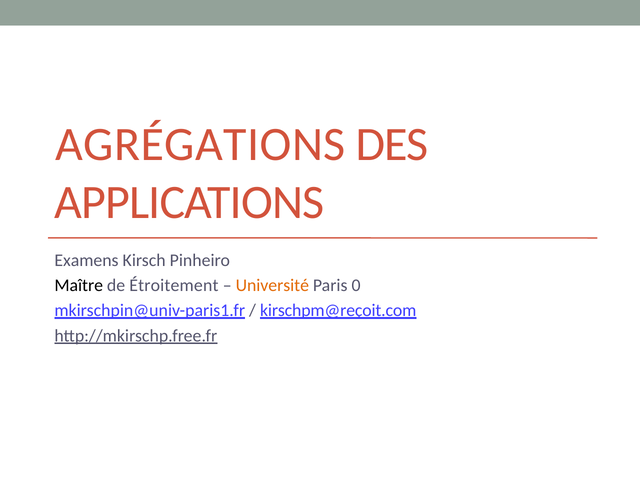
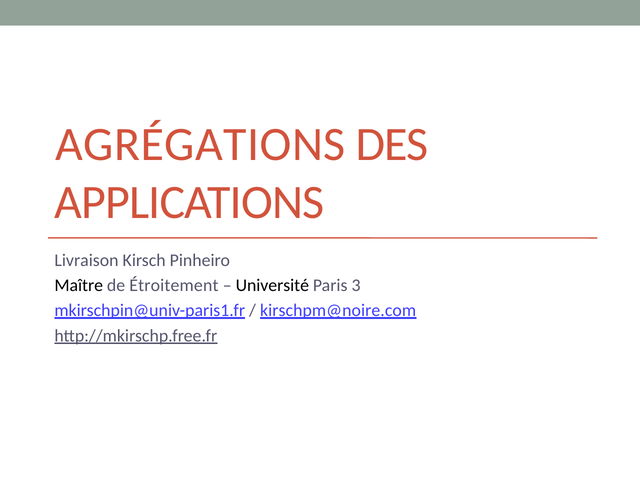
Examens: Examens -> Livraison (86, 260)
Université colour: orange -> black (272, 285)
0: 0 -> 3 (356, 285)
kirschpm@reçoit.com: kirschpm@reçoit.com -> kirschpm@noire.com (338, 310)
